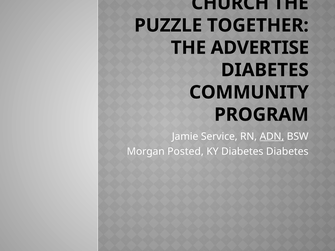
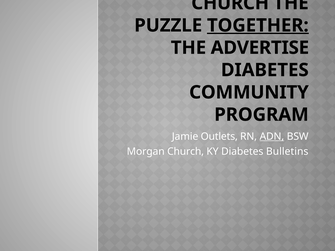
TOGETHER underline: none -> present (258, 25)
Service: Service -> Outlets (219, 137)
Morgan Posted: Posted -> Church (186, 152)
Diabetes Diabetes: Diabetes -> Bulletins (287, 152)
